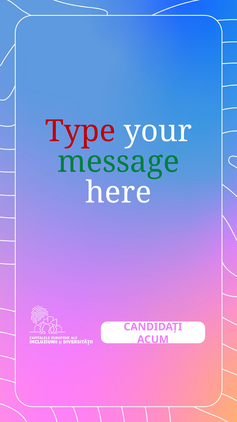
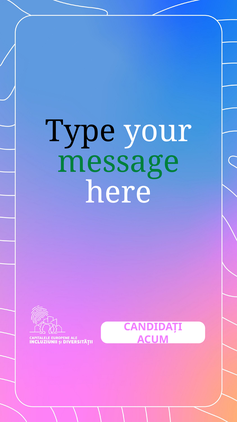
Type colour: red -> black (80, 131)
